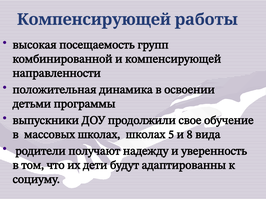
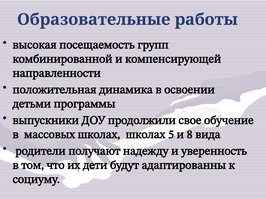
Компенсирующей: Компенсирующей -> Образовательные (94, 20)
